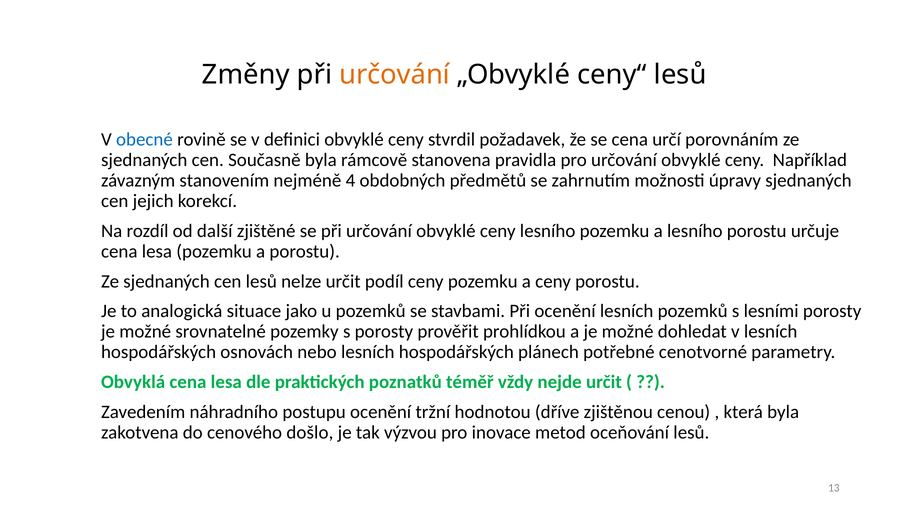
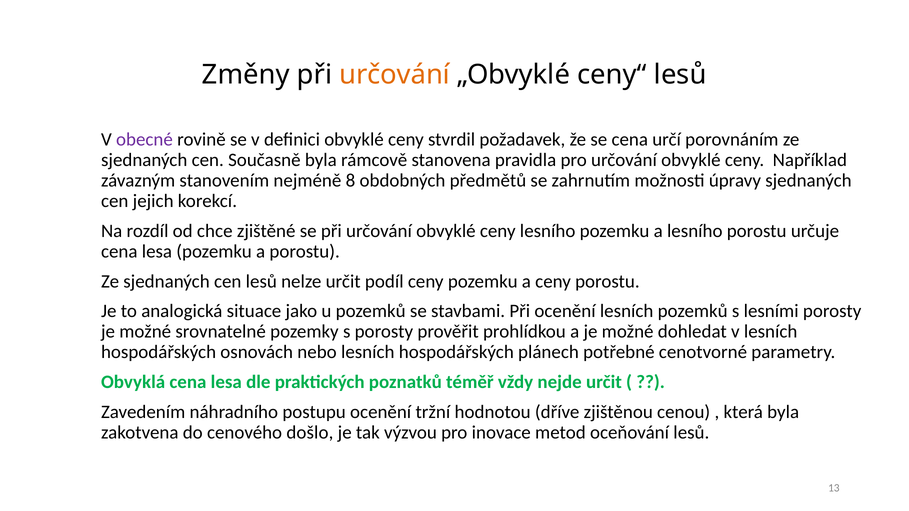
obecné colour: blue -> purple (144, 140)
4: 4 -> 8 (350, 181)
další: další -> chce (215, 231)
